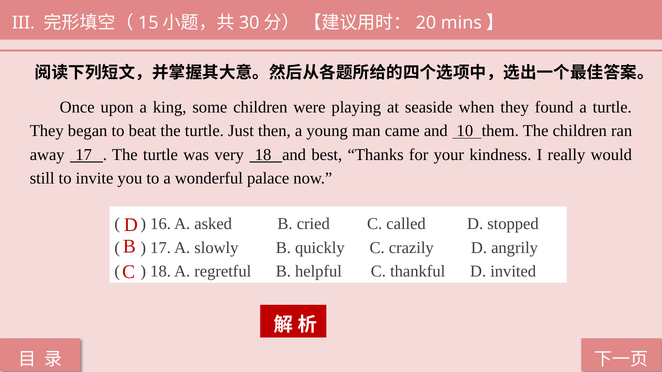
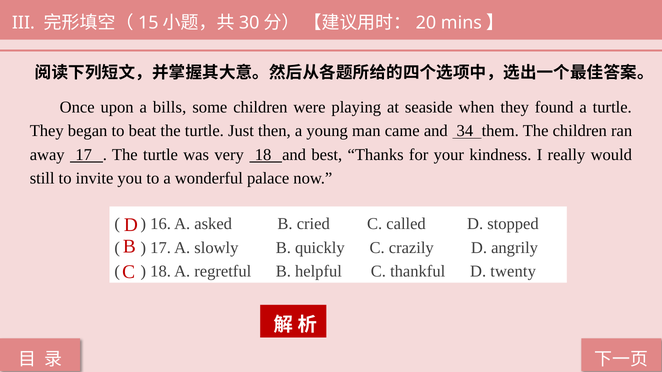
king: king -> bills (170, 107)
10: 10 -> 34 (465, 131)
invited: invited -> twenty (513, 272)
